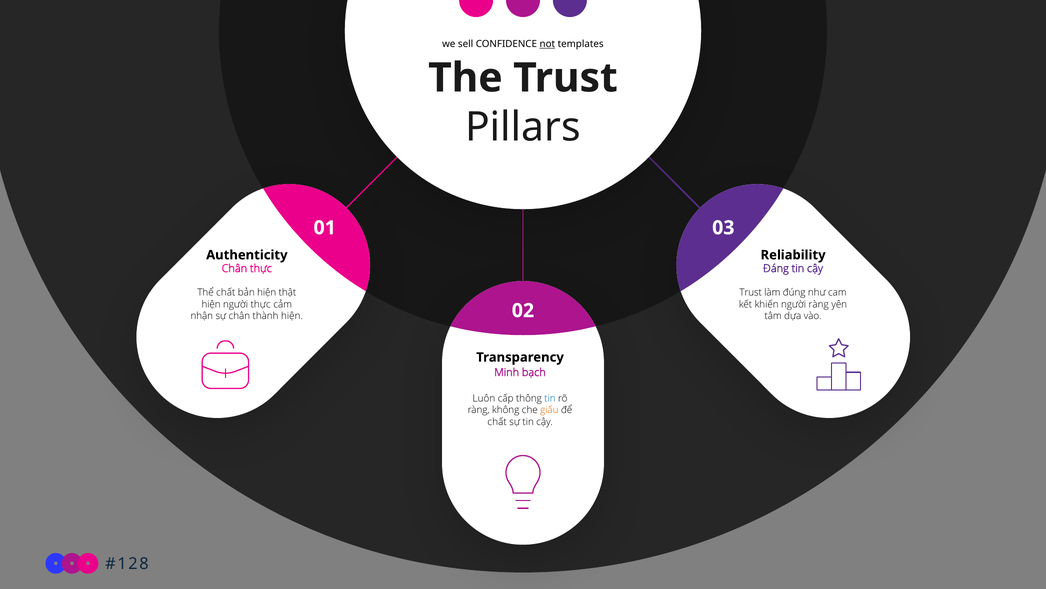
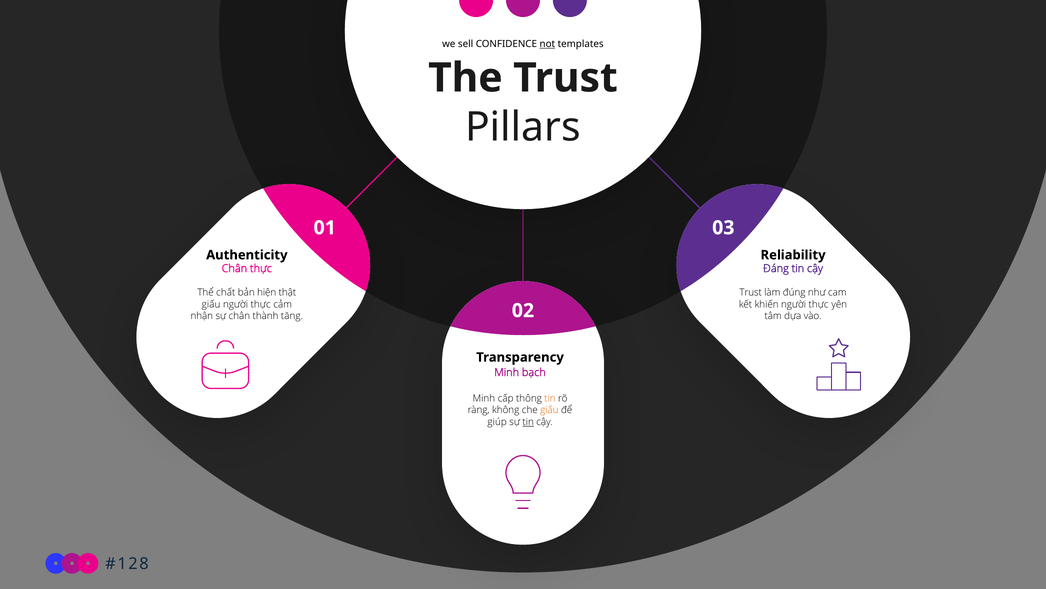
hiện: hiện -> giấu (211, 304)
khiến người ràng: ràng -> thực (819, 304)
thành hiện: hiện -> tăng (292, 316)
Luôn: Luôn -> Minh (484, 398)
tin colour: blue -> orange (550, 398)
chất: chất -> giúp (497, 422)
tin underline: none -> present (528, 422)
